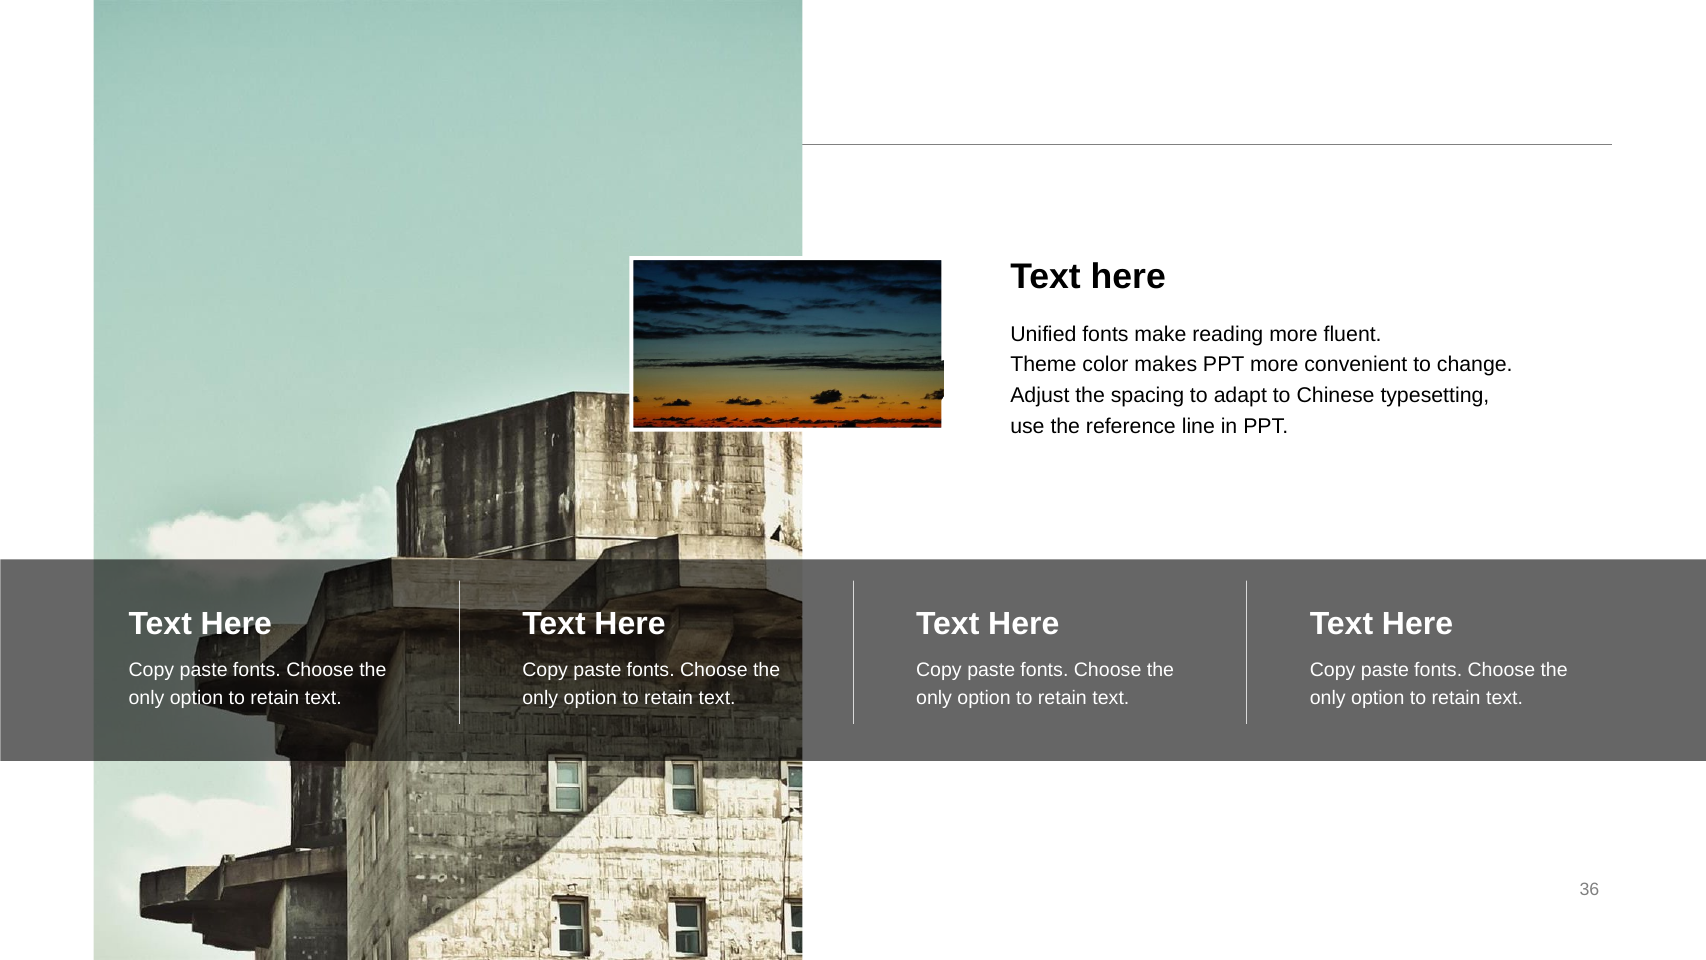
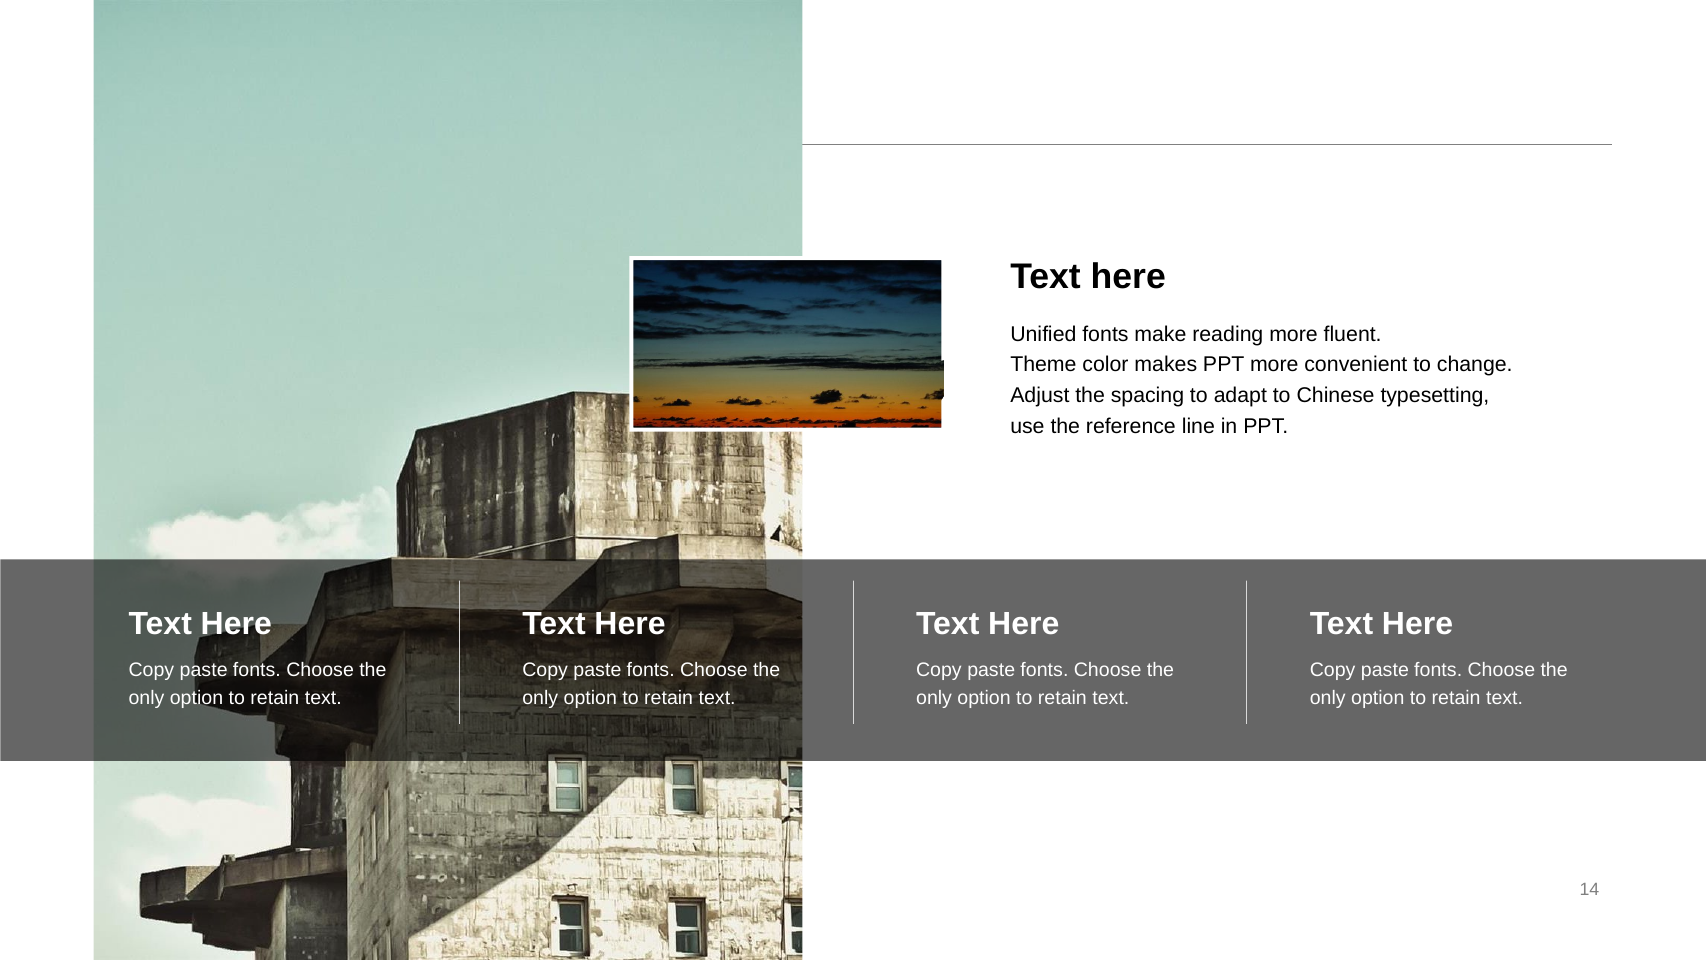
36: 36 -> 14 (1589, 889)
